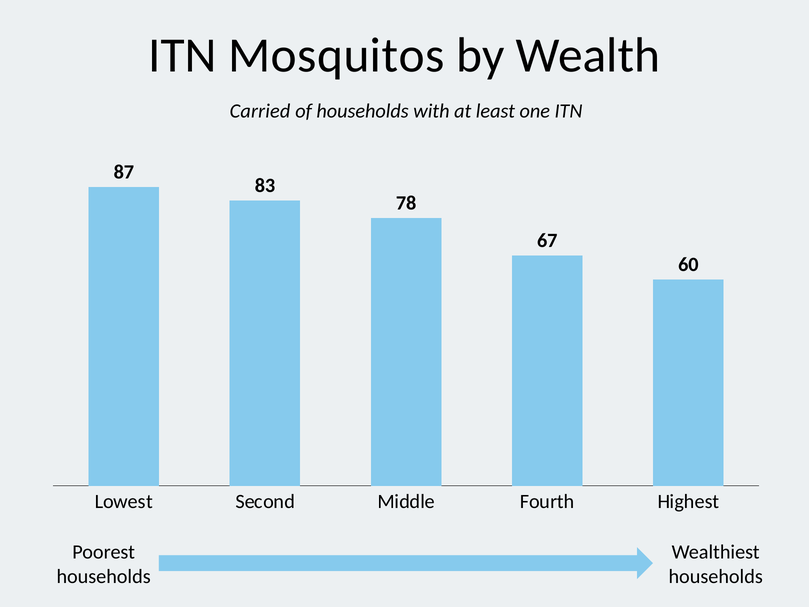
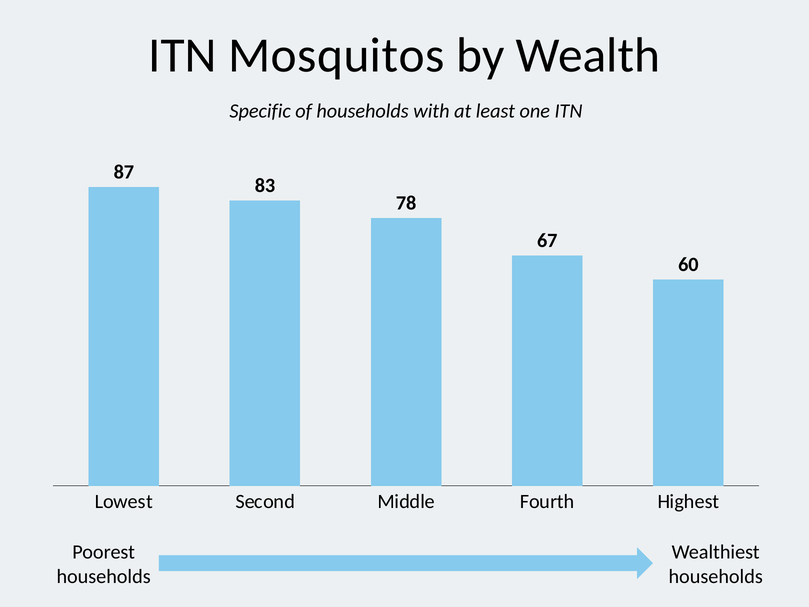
Carried: Carried -> Specific (260, 111)
